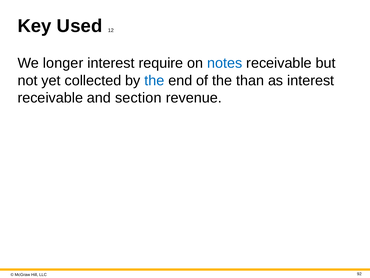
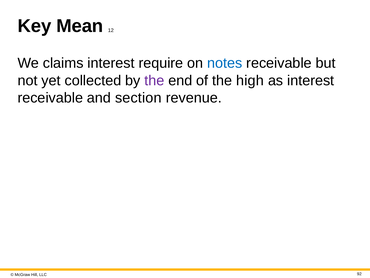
Used: Used -> Mean (80, 26)
longer: longer -> claims (63, 63)
the colour: blue -> purple (154, 80)
than: than -> high (250, 80)
